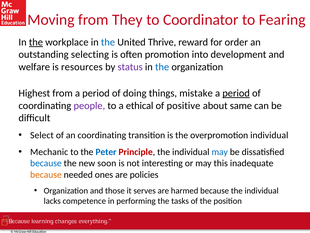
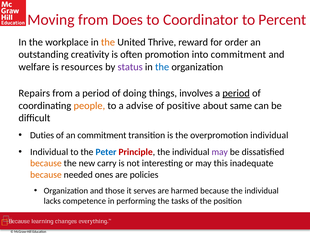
They: They -> Does (128, 20)
Fearing: Fearing -> Percent (282, 20)
the underline: present -> none (36, 42)
the colour: blue -> orange (108, 42)
selecting: selecting -> creativity (90, 54)
into development: development -> commitment (238, 54)
Highest: Highest -> Repairs (34, 93)
mistake: mistake -> involves (196, 93)
people colour: purple -> orange (89, 105)
ethical: ethical -> advise (140, 105)
Select: Select -> Duties (42, 135)
an coordinating: coordinating -> commitment (102, 135)
Mechanic: Mechanic -> Individual (49, 152)
may colour: blue -> purple (220, 152)
because colour: blue -> orange (46, 163)
soon: soon -> carry (107, 163)
